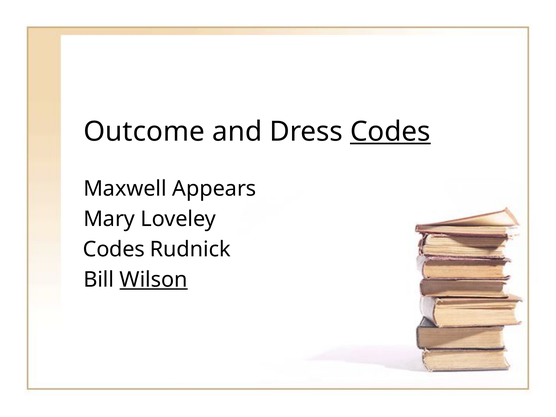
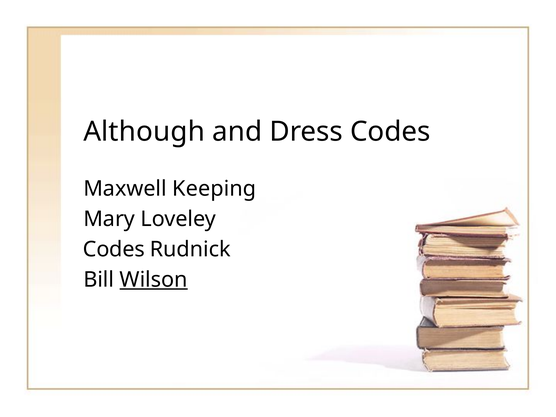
Outcome: Outcome -> Although (144, 132)
Codes underline: present -> none (390, 132)
Appears: Appears -> Keeping (214, 189)
